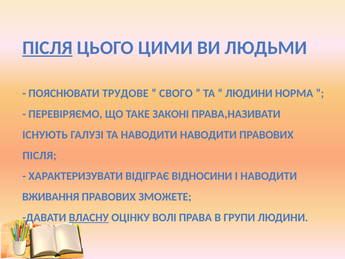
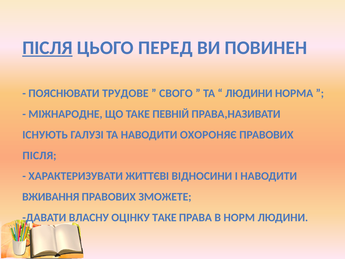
ЦИМИ: ЦИМИ -> ПЕРЕД (165, 48)
ЛЮДЬМИ: ЛЮДЬМИ -> ПОВИНЕН (266, 48)
ПЕРЕВІРЯЄМО: ПЕРЕВІРЯЄМО -> МІЖНАРОДНЕ (65, 114)
ЗАКОНІ: ЗАКОНІ -> ПЕВНІЙ (171, 114)
НАВОДИТИ НАВОДИТИ: НАВОДИТИ -> ОХОРОНЯЄ (208, 135)
ВІДІГРАЄ: ВІДІГРАЄ -> ЖИТТЄВІ (147, 176)
ВЛАСНУ underline: present -> none (89, 217)
ОЦІНКУ ВОЛІ: ВОЛІ -> ТАКЕ (164, 217)
ГРУПИ: ГРУПИ -> НОРМ (239, 217)
